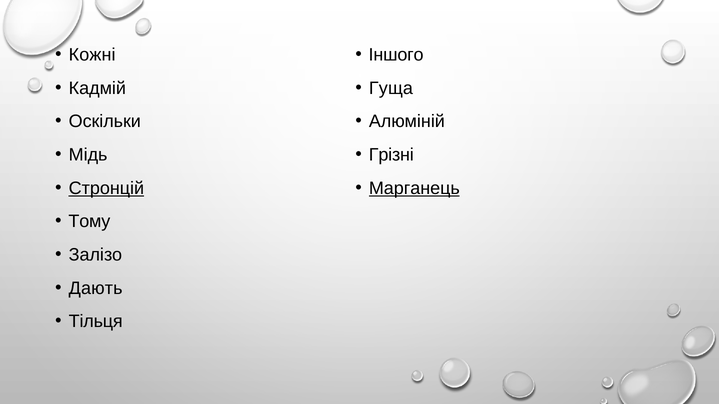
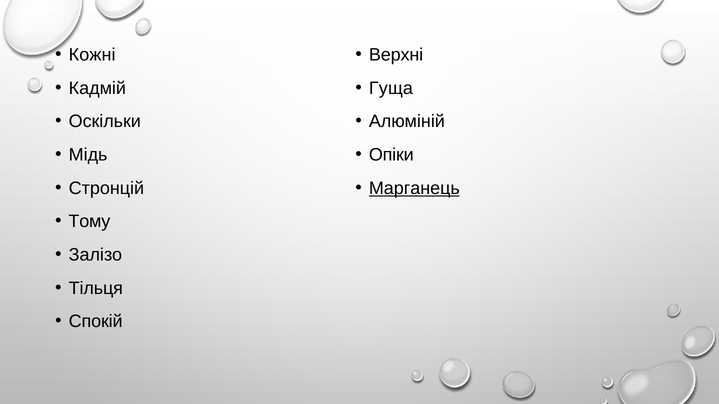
Іншого: Іншого -> Верхні (396, 55)
Грізні: Грізні -> Опіки (391, 155)
Стронцій underline: present -> none (106, 188)
Дають: Дають -> Тільця (96, 288)
Тільця: Тільця -> Спокій (96, 322)
